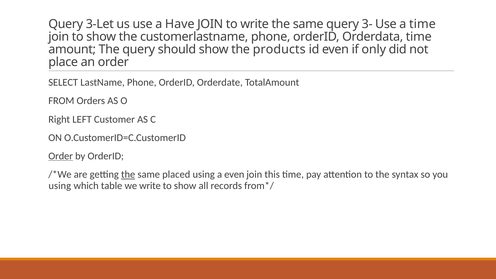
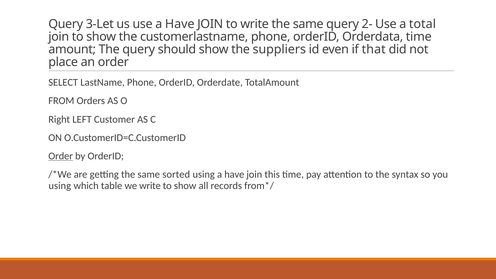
3-: 3- -> 2- (367, 24)
a time: time -> total (422, 24)
products: products -> suppliers (279, 50)
only: only -> that (374, 50)
the underline: present -> none (128, 174)
placed: placed -> sorted (176, 174)
using a even: even -> have (234, 174)
